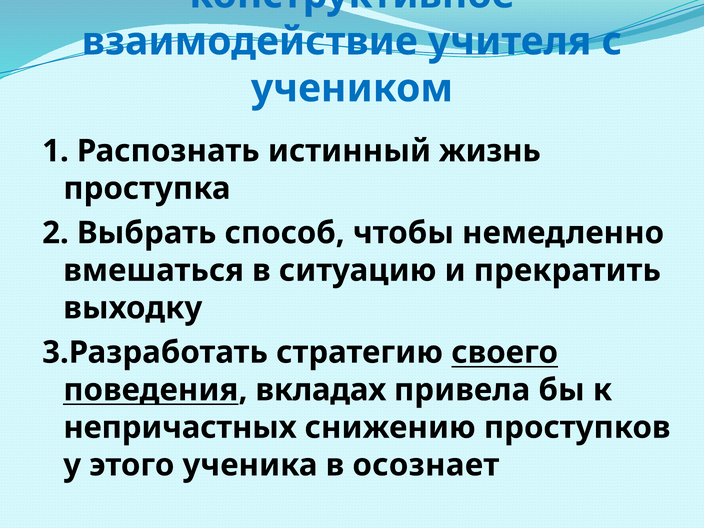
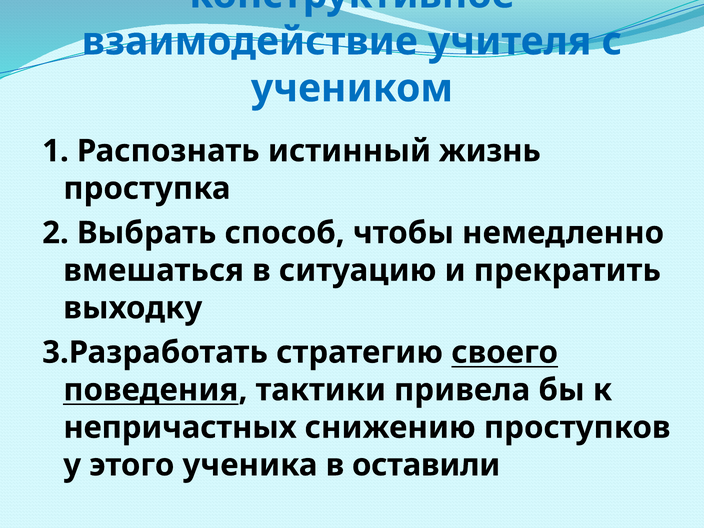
вкладах: вкладах -> тактики (321, 390)
осознает: осознает -> оставили (426, 465)
